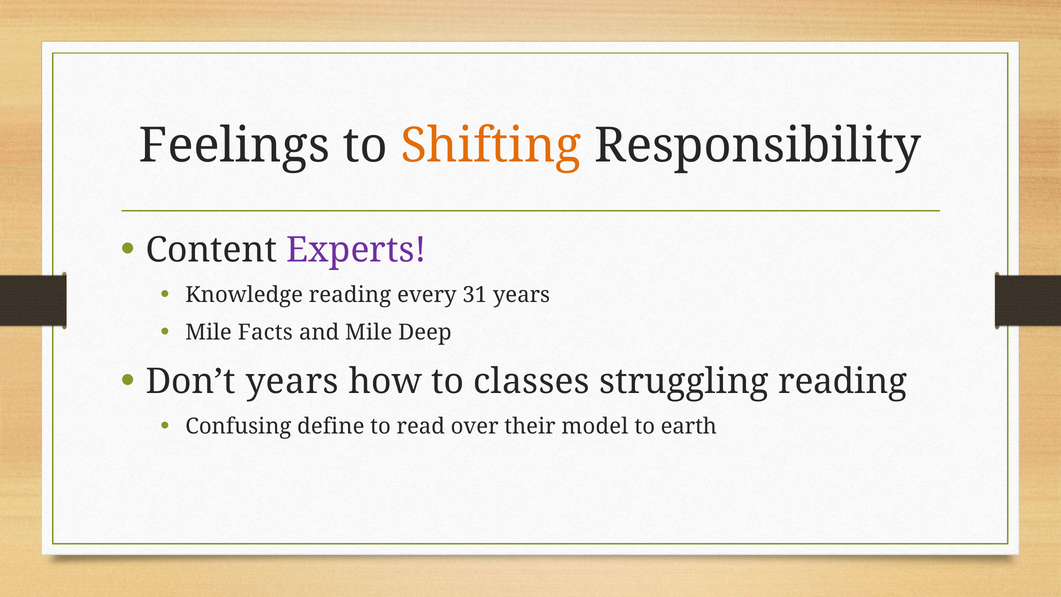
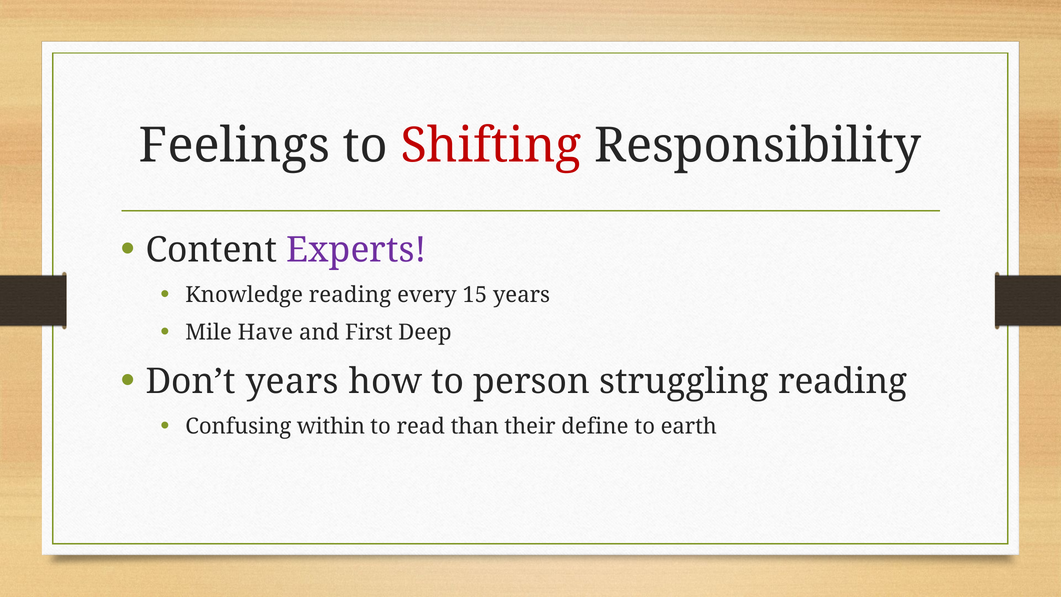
Shifting colour: orange -> red (491, 146)
31: 31 -> 15 (475, 295)
Facts: Facts -> Have (265, 332)
and Mile: Mile -> First (369, 332)
classes: classes -> person (532, 382)
define: define -> within (331, 426)
over: over -> than (475, 426)
model: model -> define (595, 426)
